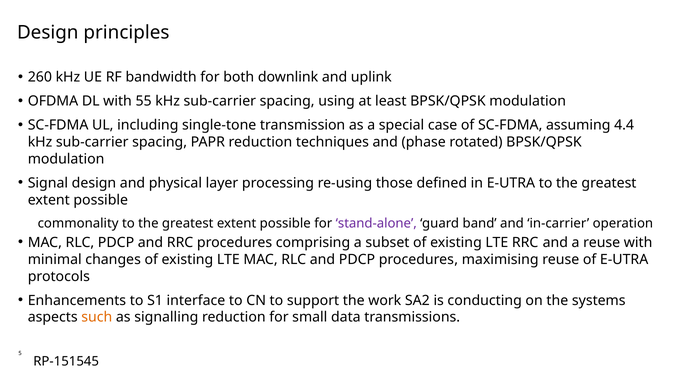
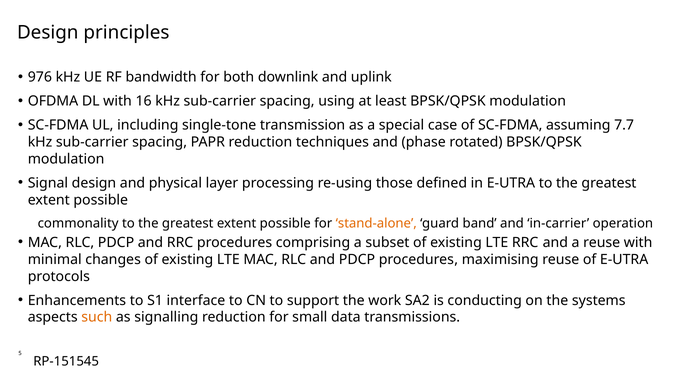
260: 260 -> 976 (40, 77)
55: 55 -> 16 (144, 101)
4.4: 4.4 -> 7.7 (624, 125)
stand-alone colour: purple -> orange (376, 223)
